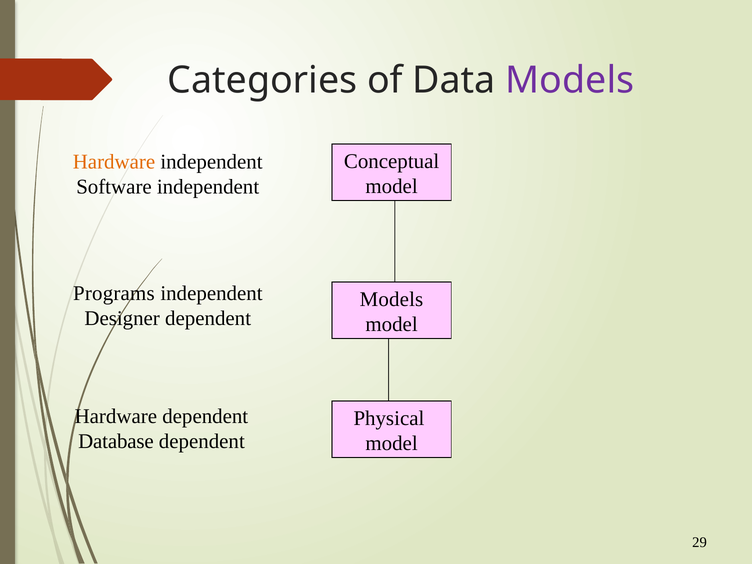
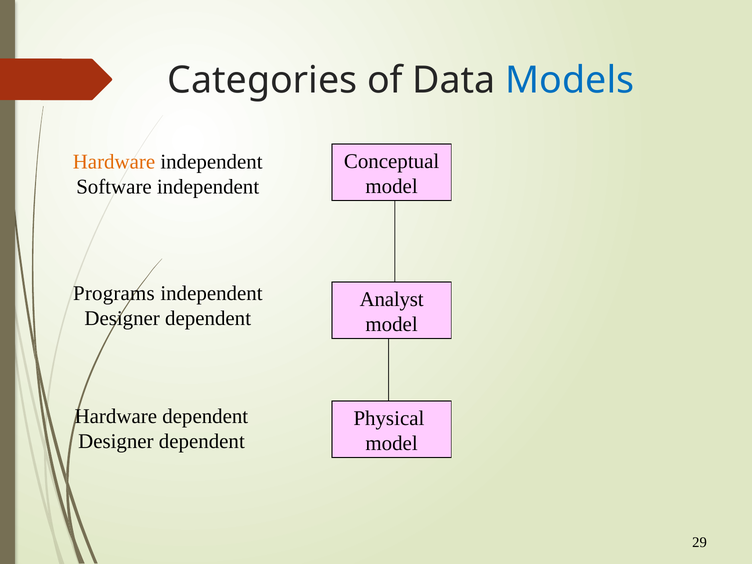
Models colour: purple -> blue (570, 80)
Models: Models -> Analyst (392, 299)
Database: Database -> Designer (116, 441)
